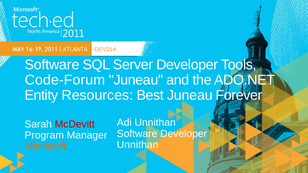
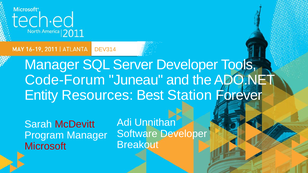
Software: Software -> Manager (52, 65)
Best Juneau: Juneau -> Station (190, 95)
Unnithan: Unnithan -> Breakout (138, 145)
Microsoft colour: orange -> red (45, 147)
